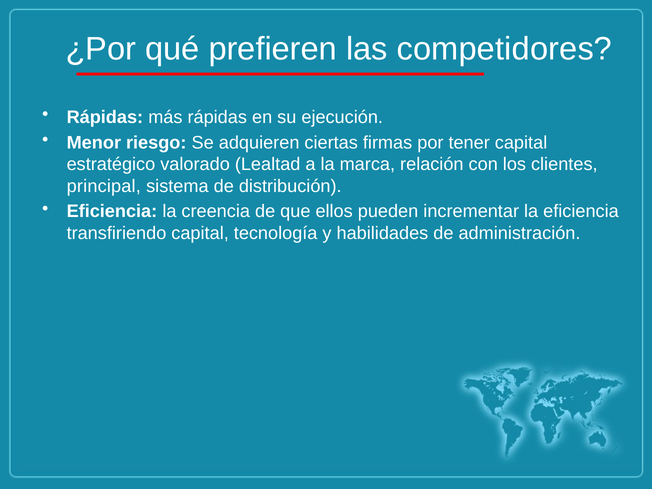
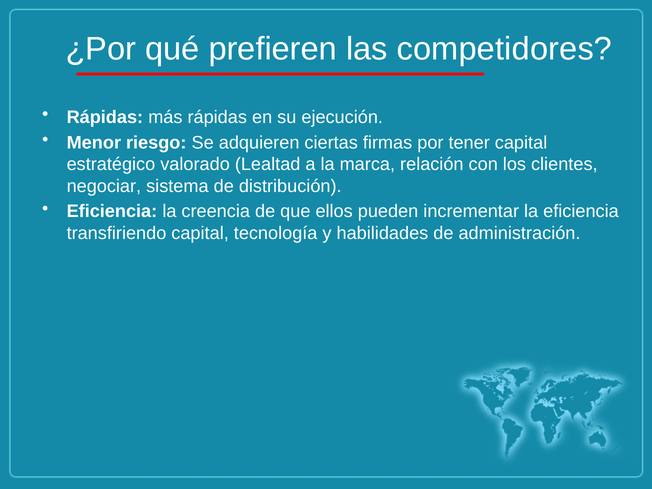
principal: principal -> negociar (104, 186)
